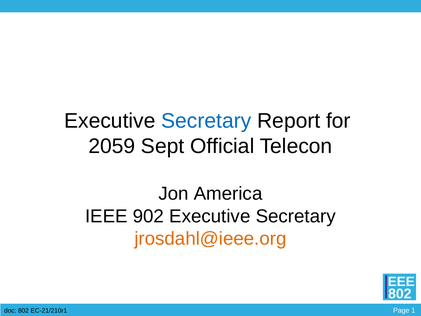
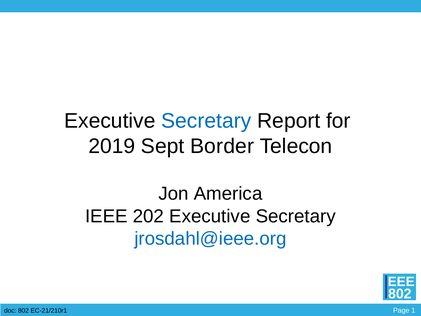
2059: 2059 -> 2019 (112, 146)
Official: Official -> Border (222, 146)
902: 902 -> 202 (148, 216)
jrosdahl@ieee.org colour: orange -> blue (210, 238)
